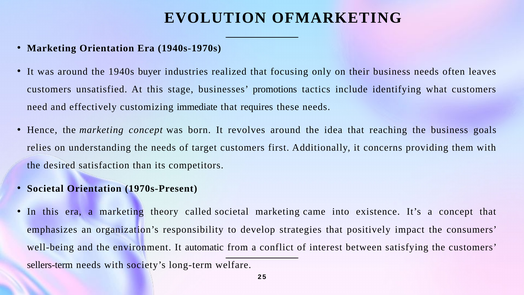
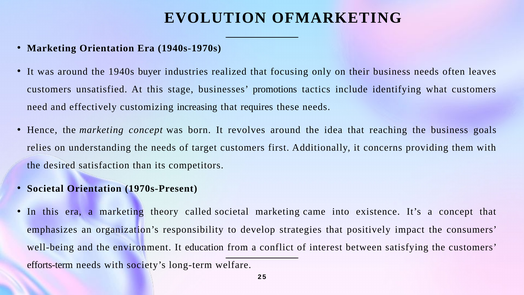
immediate: immediate -> increasing (197, 107)
automatic: automatic -> education (204, 247)
sellers-term: sellers-term -> efforts-term (50, 265)
